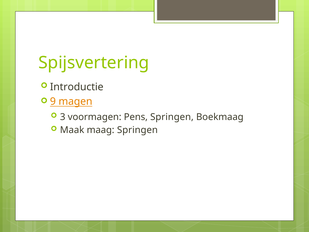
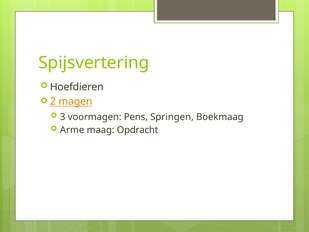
Introductie: Introductie -> Hoefdieren (77, 87)
9: 9 -> 2 (53, 101)
Maak: Maak -> Arme (72, 130)
maag Springen: Springen -> Opdracht (138, 130)
